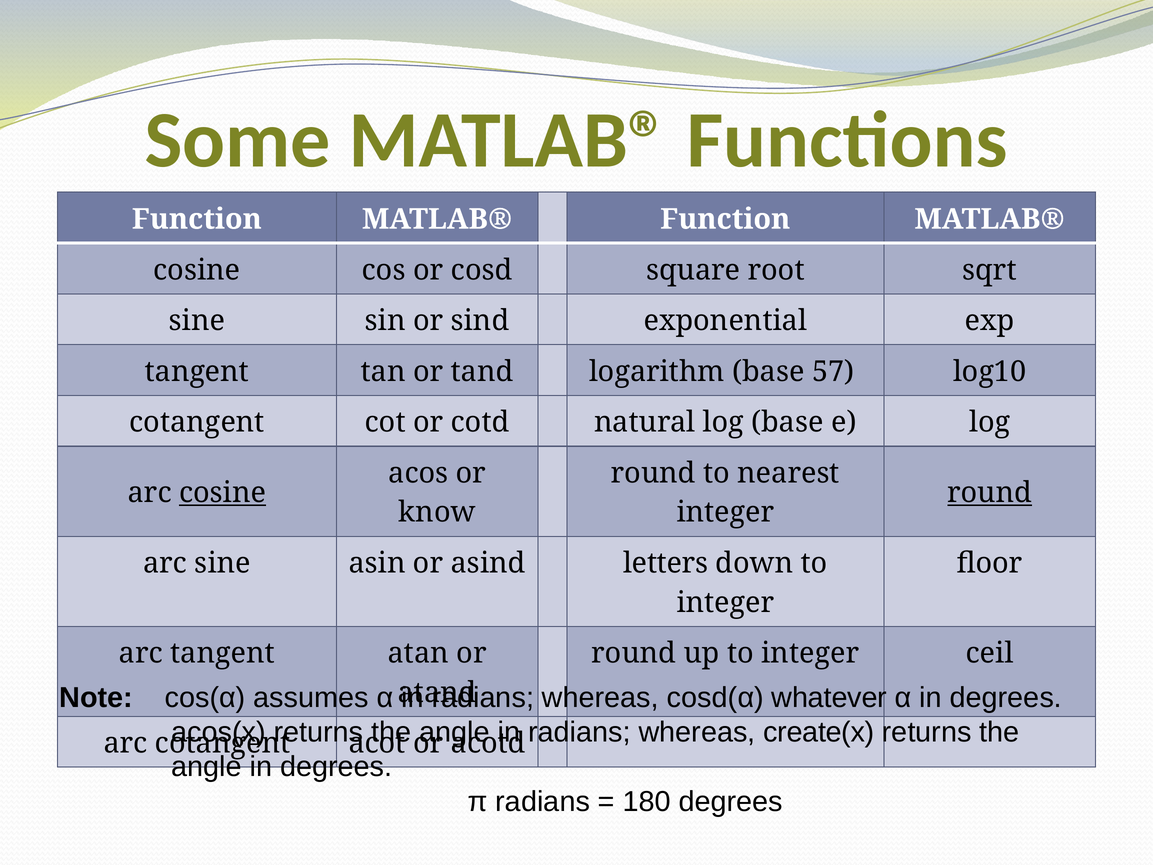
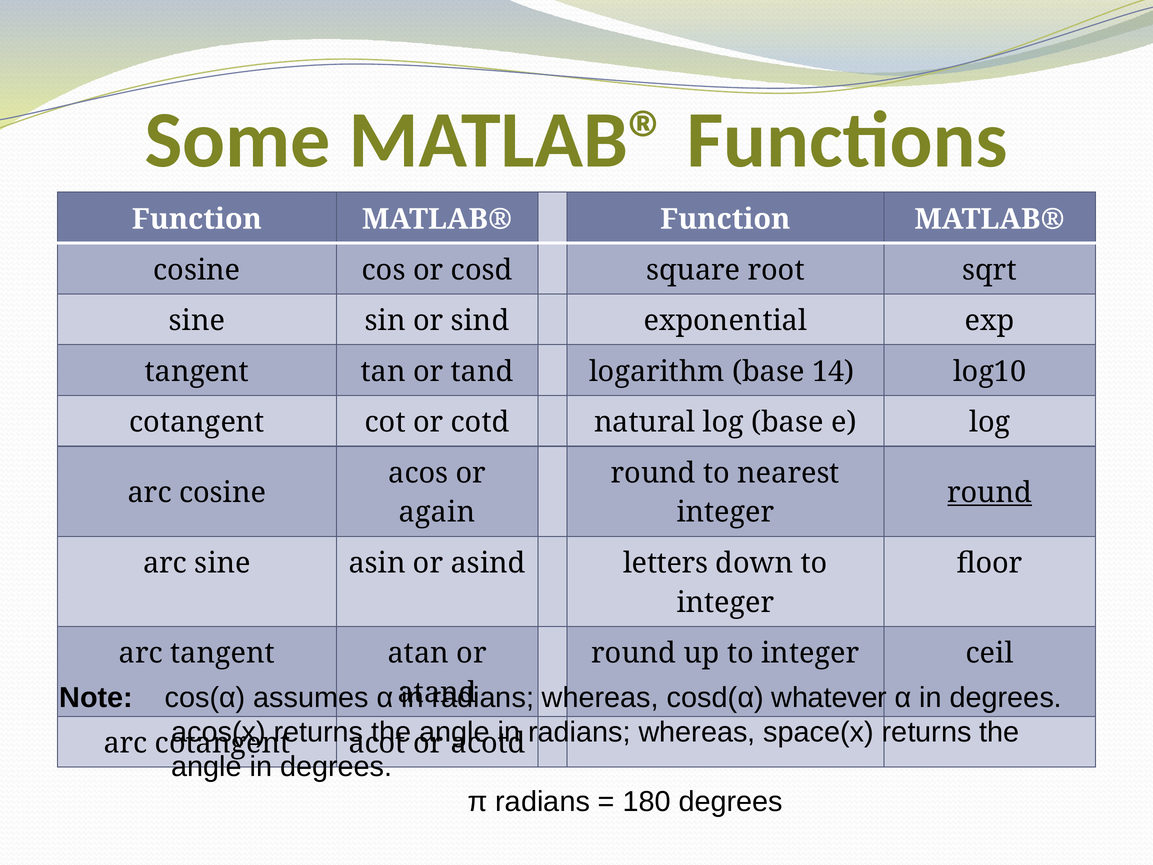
57: 57 -> 14 (833, 372)
cosine underline: present -> none (223, 493)
know: know -> again (437, 512)
create(x: create(x -> space(x (819, 732)
